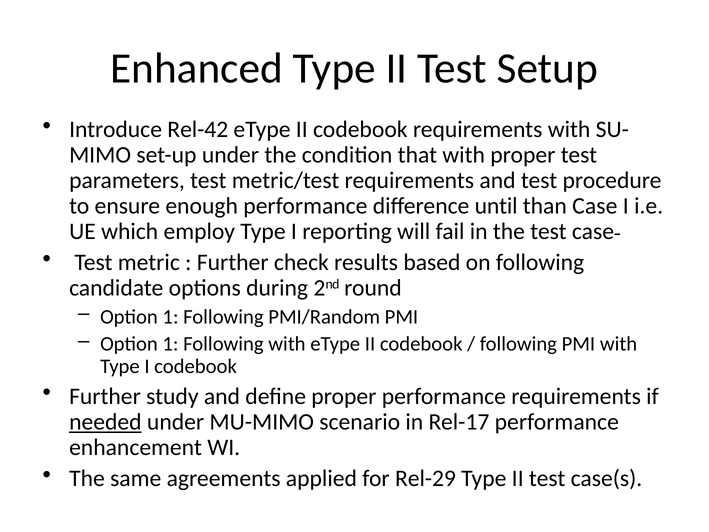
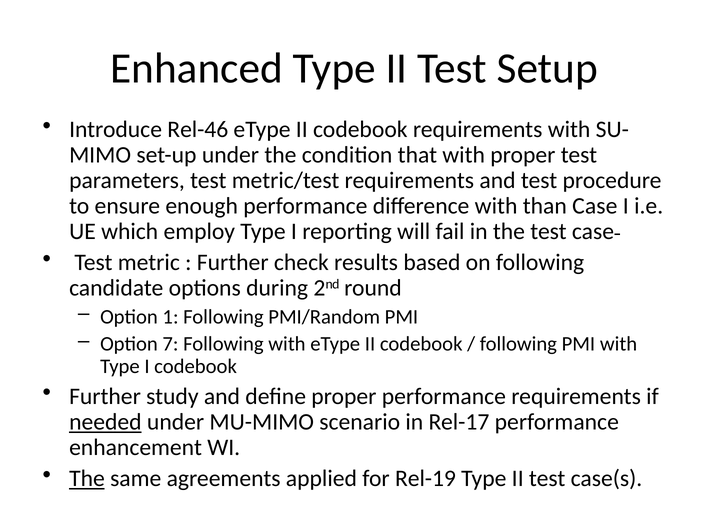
Rel-42: Rel-42 -> Rel-46 (198, 129)
difference until: until -> with (496, 206)
1: 1 -> 7 (170, 344)
The underline: none -> present (87, 478)
Rel-29: Rel-29 -> Rel-19 (425, 478)
